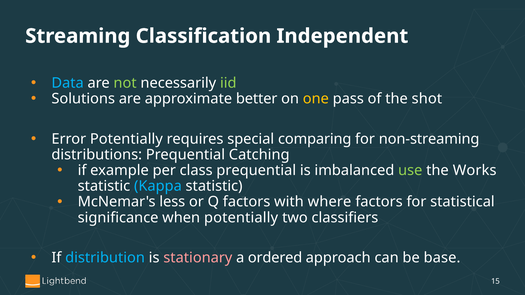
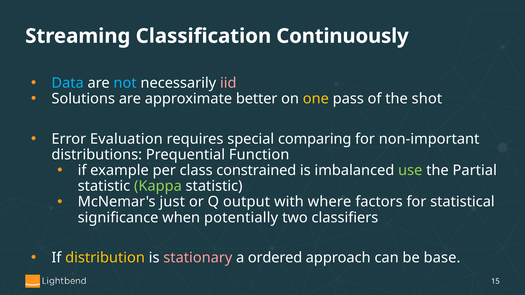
Independent: Independent -> Continuously (342, 36)
not colour: light green -> light blue (125, 83)
iid colour: light green -> pink (228, 83)
Error Potentially: Potentially -> Evaluation (126, 139)
non-streaming: non-streaming -> non-important (429, 139)
Catching: Catching -> Function (259, 155)
class prequential: prequential -> constrained (256, 171)
Works: Works -> Partial (475, 171)
Kappa colour: light blue -> light green (158, 186)
less: less -> just (172, 202)
Q factors: factors -> output (247, 202)
distribution colour: light blue -> yellow (105, 258)
